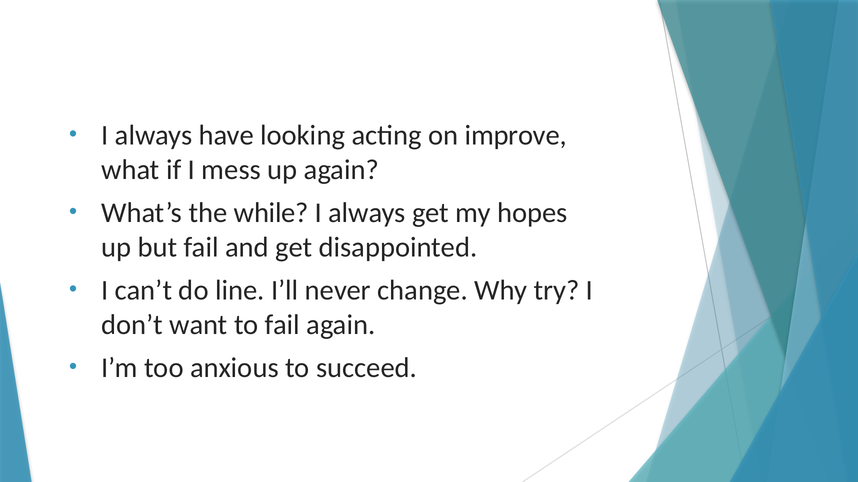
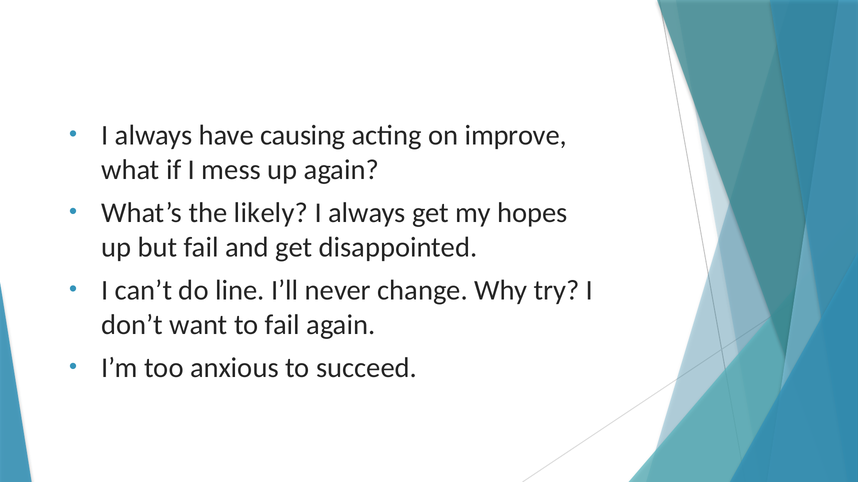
looking: looking -> causing (303, 136)
while: while -> likely (271, 213)
